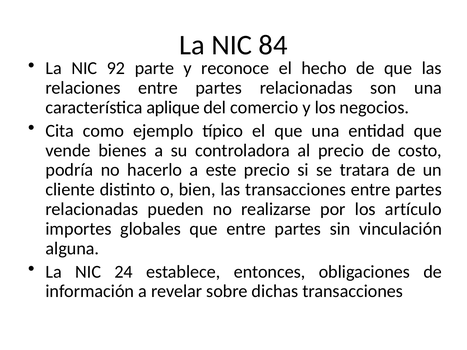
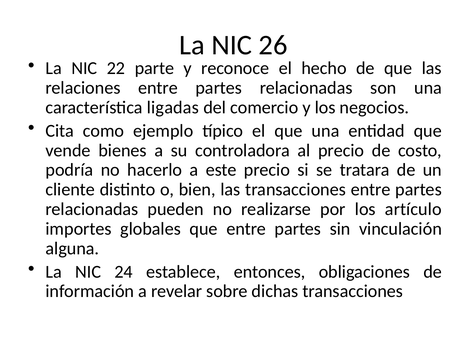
84: 84 -> 26 (273, 45)
92: 92 -> 22 (116, 68)
aplique: aplique -> ligadas (173, 108)
